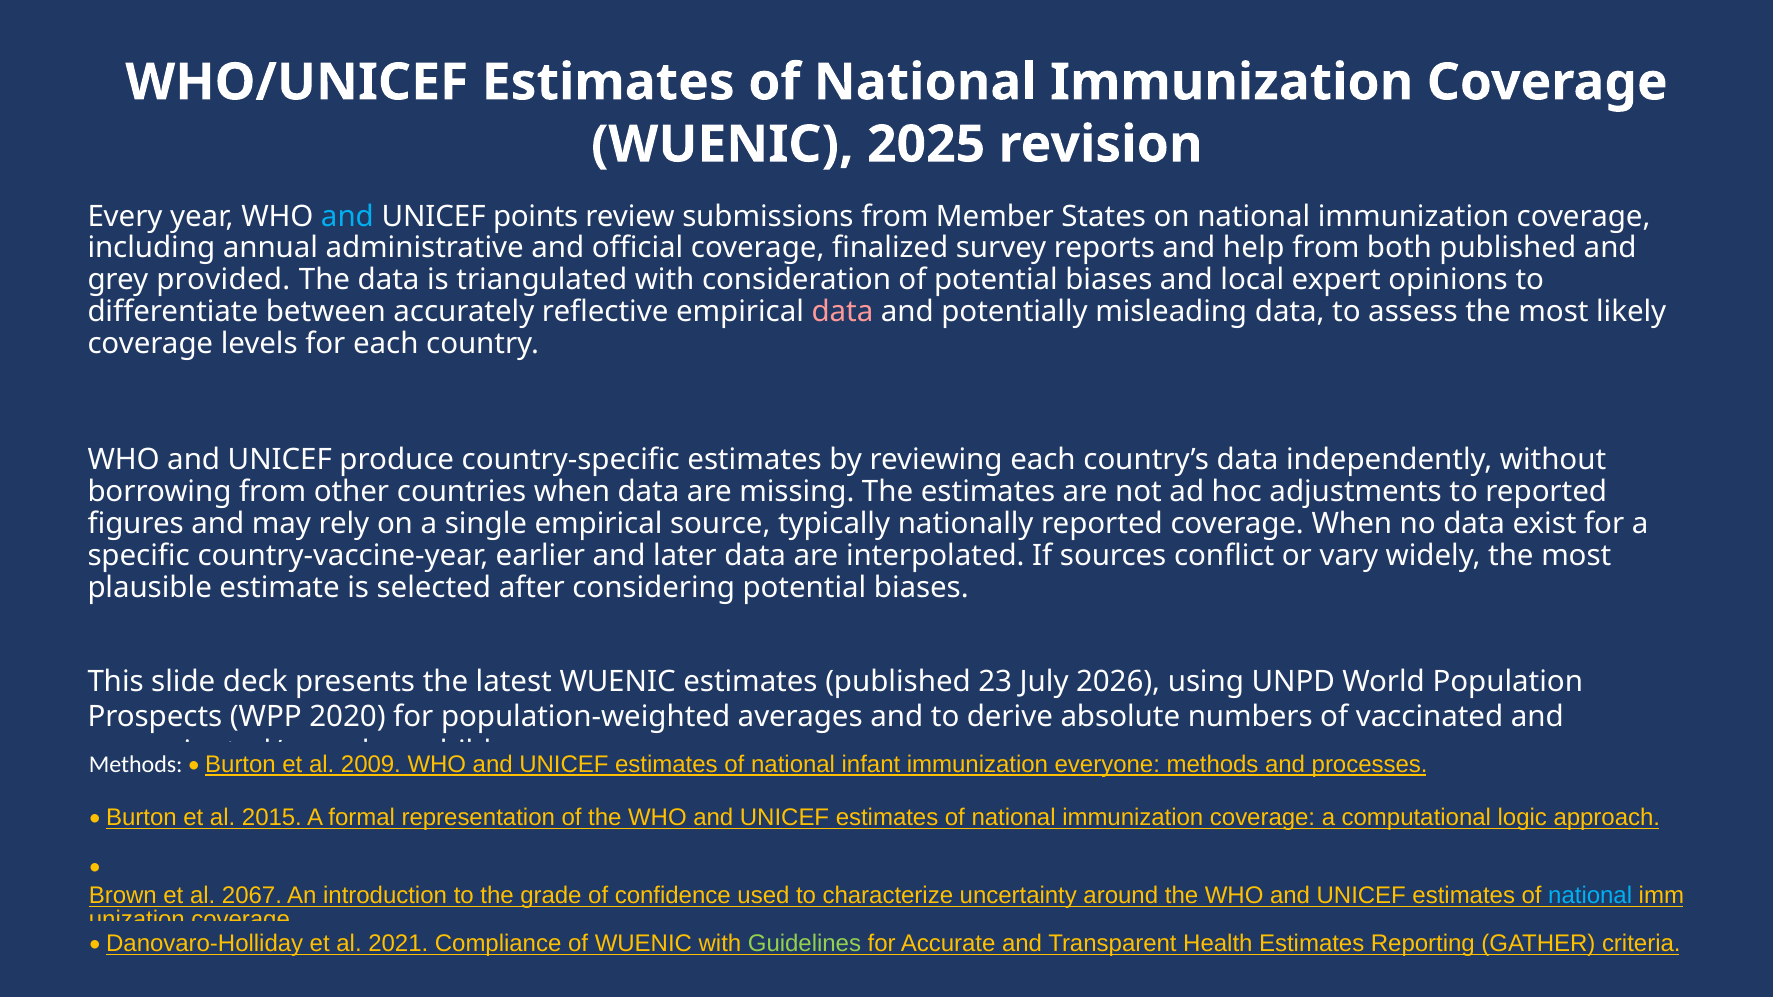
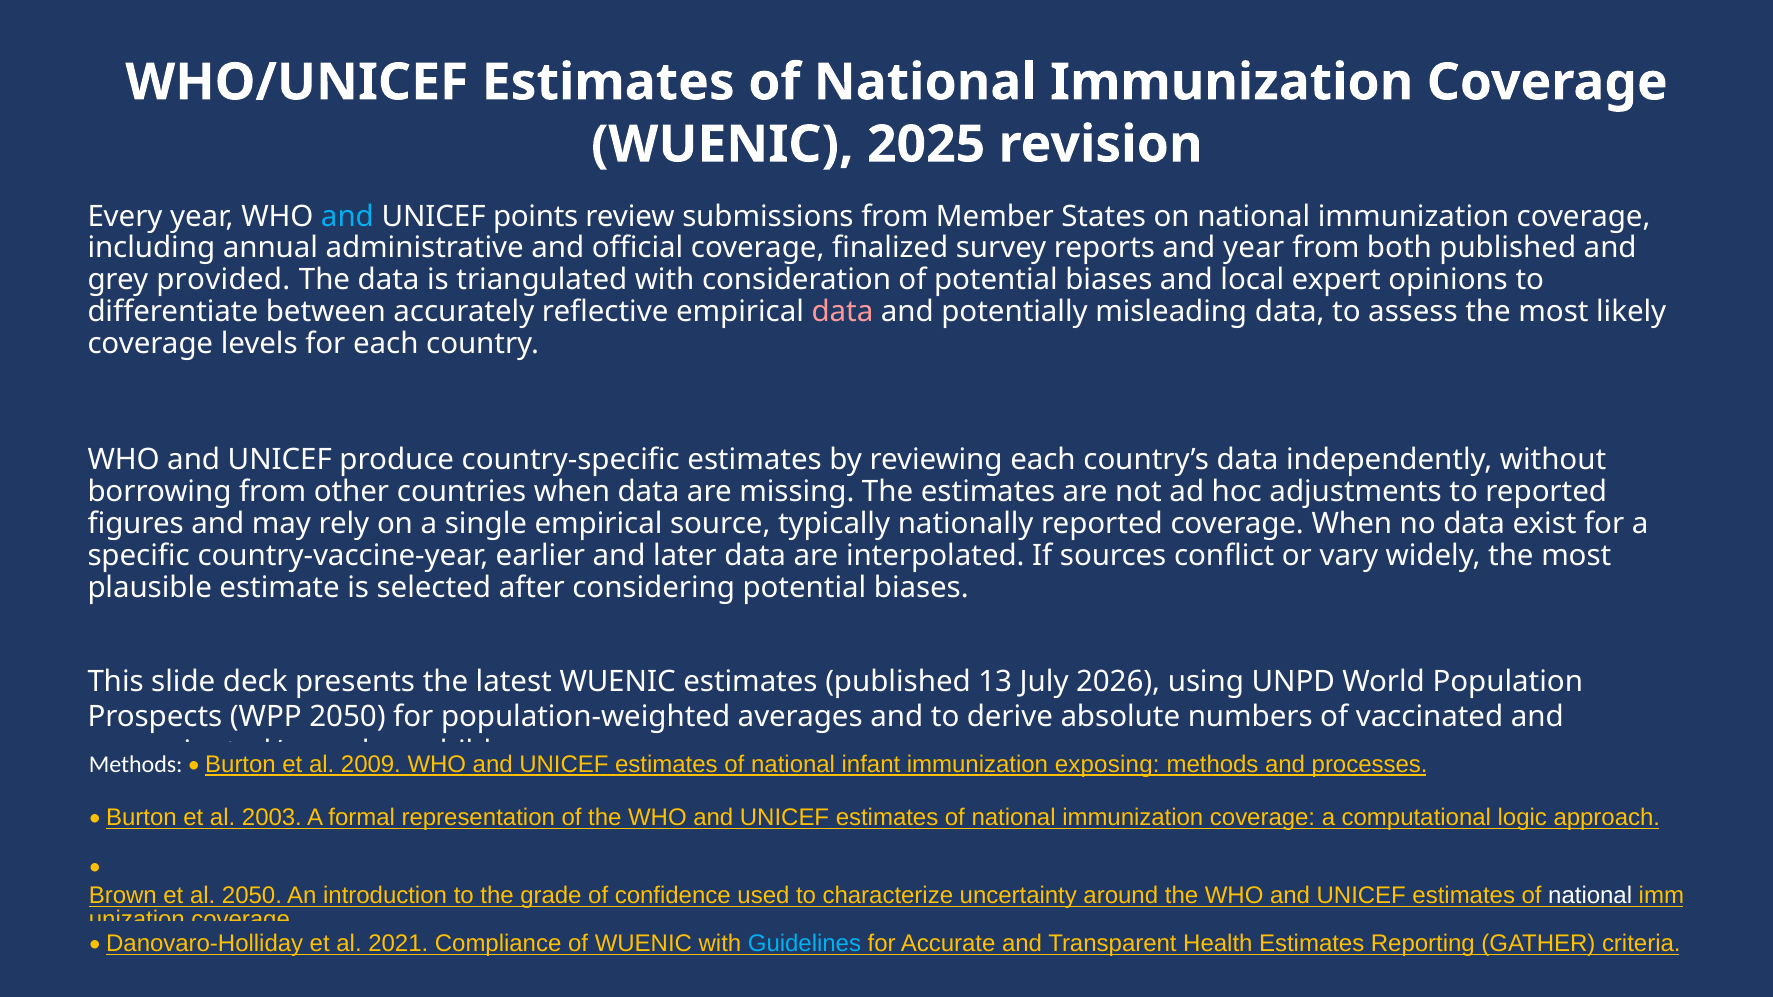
and help: help -> year (1254, 248)
23: 23 -> 13 (995, 682)
WPP 2020: 2020 -> 2050 (348, 717)
everyone: everyone -> exposing (1107, 765)
2015: 2015 -> 2003 (272, 818)
al 2067: 2067 -> 2050 (252, 896)
national colour: light blue -> white (1590, 896)
Guidelines colour: light green -> light blue (804, 944)
